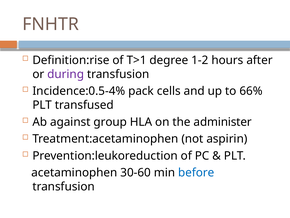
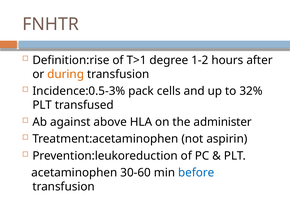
during colour: purple -> orange (66, 74)
Incidence:0.5-4%: Incidence:0.5-4% -> Incidence:0.5-3% (79, 91)
66%: 66% -> 32% (251, 91)
group: group -> above (110, 122)
